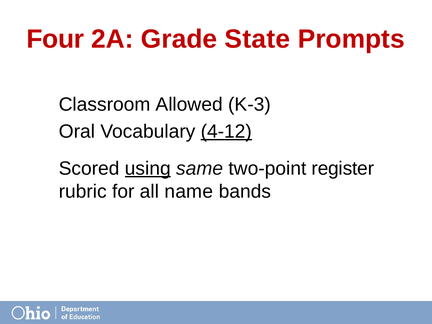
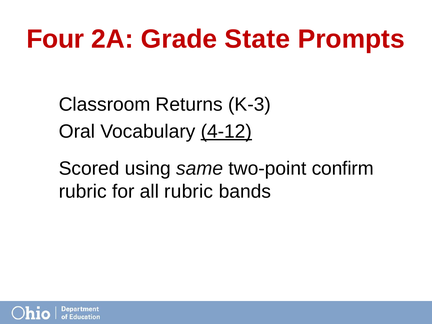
Allowed: Allowed -> Returns (189, 105)
using underline: present -> none (148, 168)
register: register -> confirm (343, 168)
all name: name -> rubric (189, 191)
